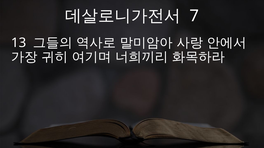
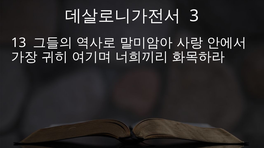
7: 7 -> 3 (194, 16)
